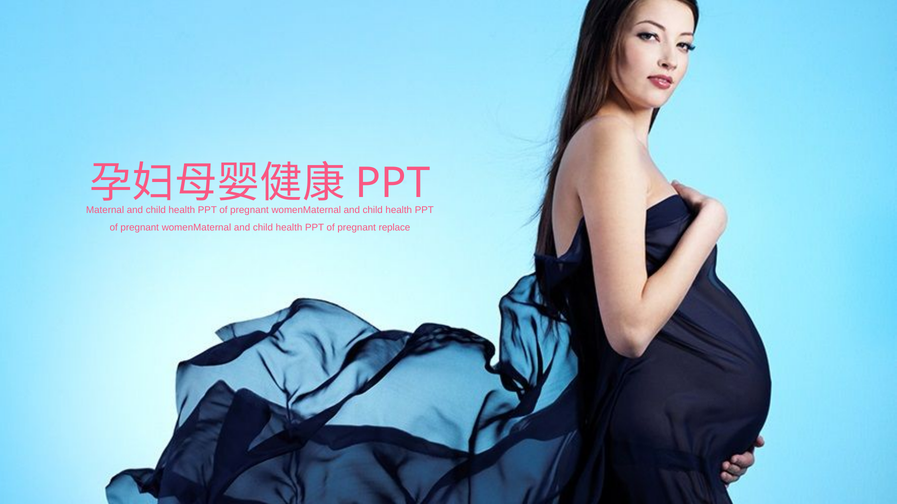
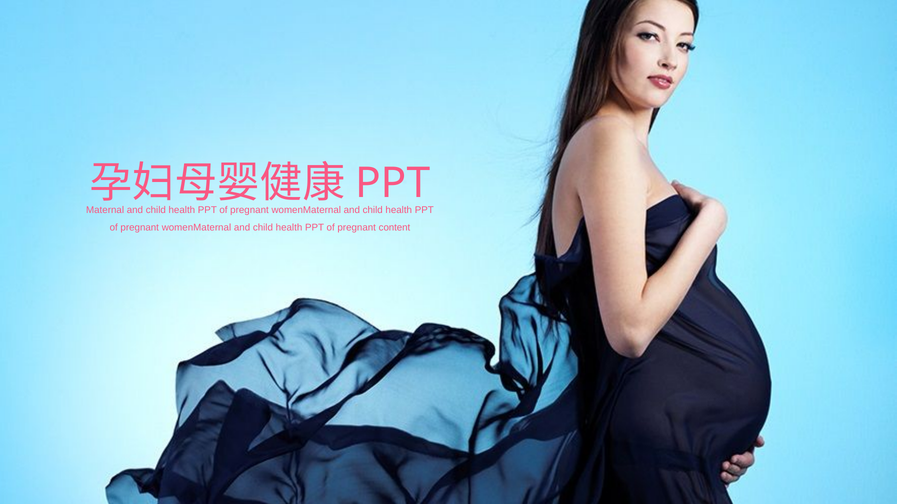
replace: replace -> content (394, 228)
